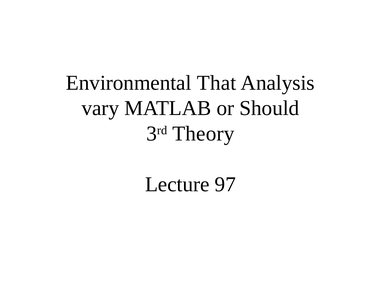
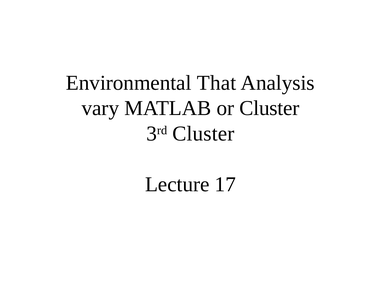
or Should: Should -> Cluster (269, 108)
3rd Theory: Theory -> Cluster (203, 134)
97: 97 -> 17 (225, 184)
